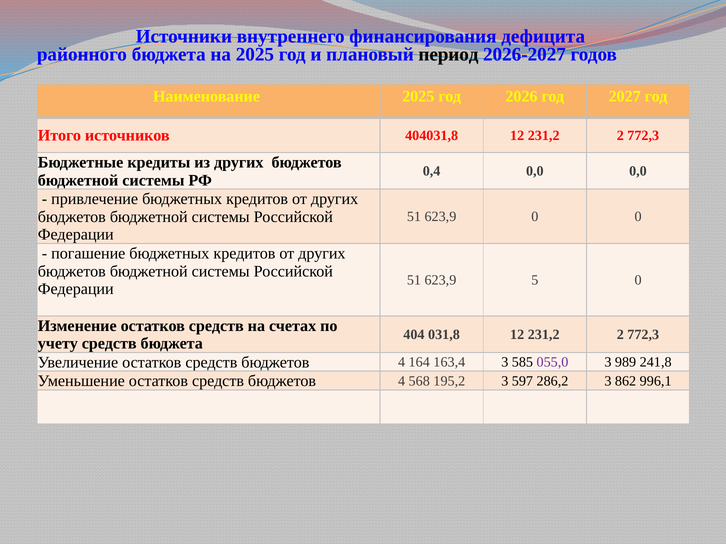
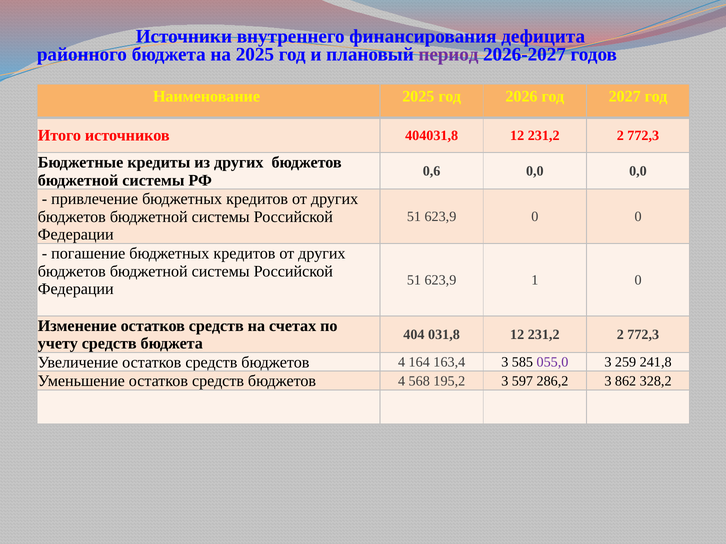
период colour: black -> purple (448, 55)
0,4: 0,4 -> 0,6 (432, 171)
5: 5 -> 1 (535, 280)
989: 989 -> 259 (626, 363)
996,1: 996,1 -> 328,2 (656, 381)
